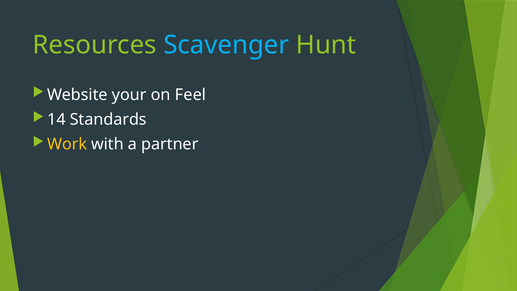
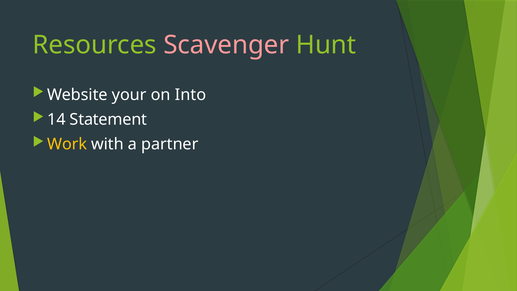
Scavenger colour: light blue -> pink (226, 45)
Feel: Feel -> Into (191, 95)
Standards: Standards -> Statement (108, 119)
